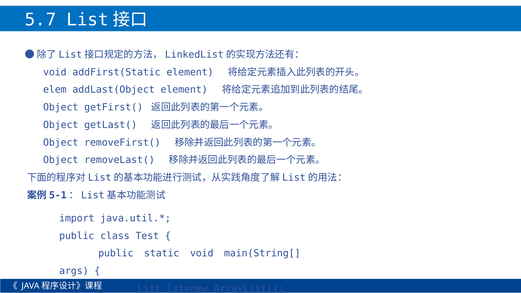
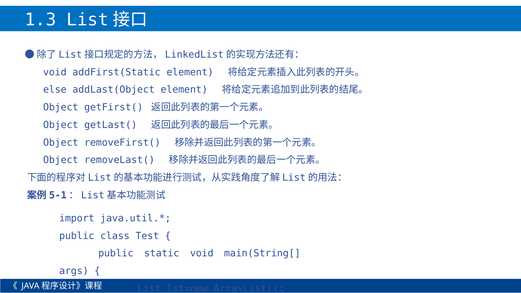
5.7: 5.7 -> 1.3 (41, 20)
elem: elem -> else (55, 90)
